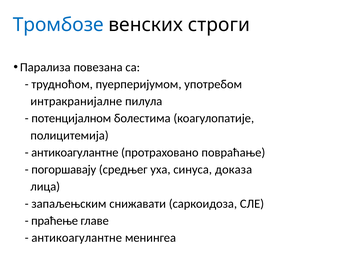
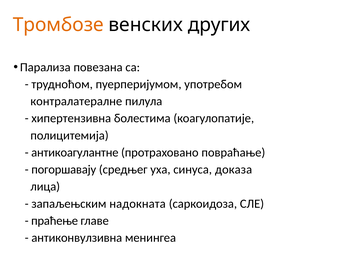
Тромбозе colour: blue -> orange (58, 25)
строги: строги -> других (219, 25)
интракранијалне: интракранијалне -> контралатералне (76, 101)
потенцијалном: потенцијалном -> хипертензивна (71, 118)
снижавати: снижавати -> надокната (138, 204)
антикоагулантне: антикоагулантне -> антиконвулзивна (77, 238)
